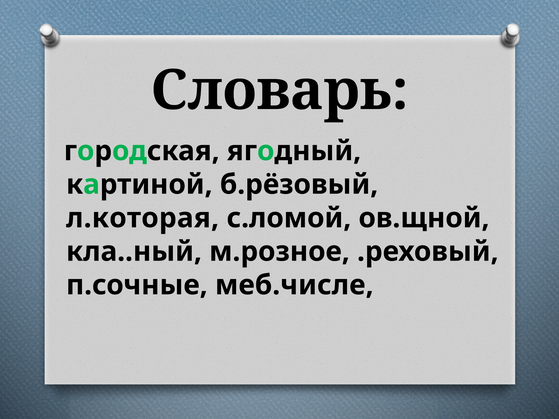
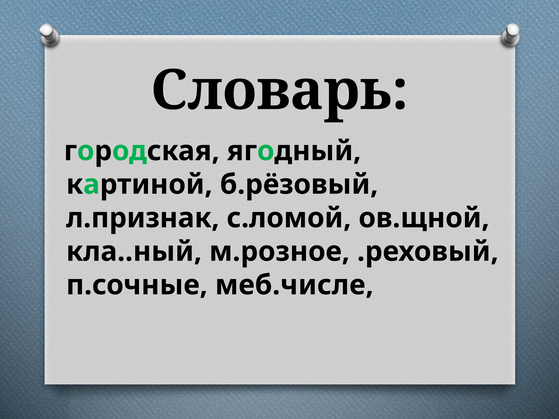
л.которая: л.которая -> л.признак (143, 218)
